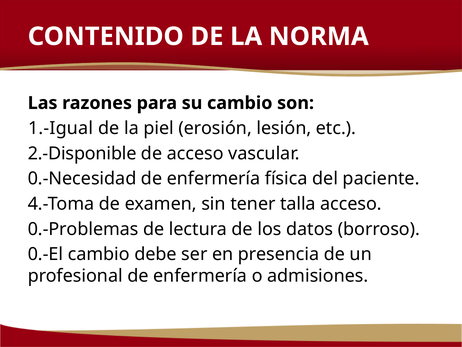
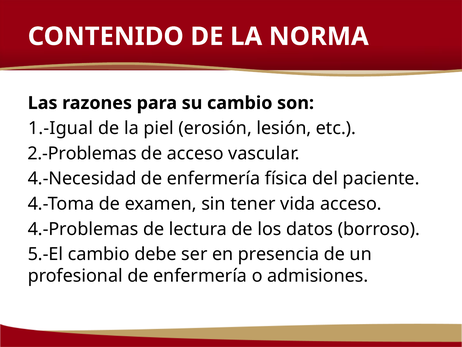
2.-Disponible: 2.-Disponible -> 2.-Problemas (82, 153)
0.-Necesidad: 0.-Necesidad -> 4.-Necesidad (82, 178)
talla: talla -> vida (298, 204)
0.-Problemas: 0.-Problemas -> 4.-Problemas (83, 229)
0.-El: 0.-El -> 5.-El (45, 254)
